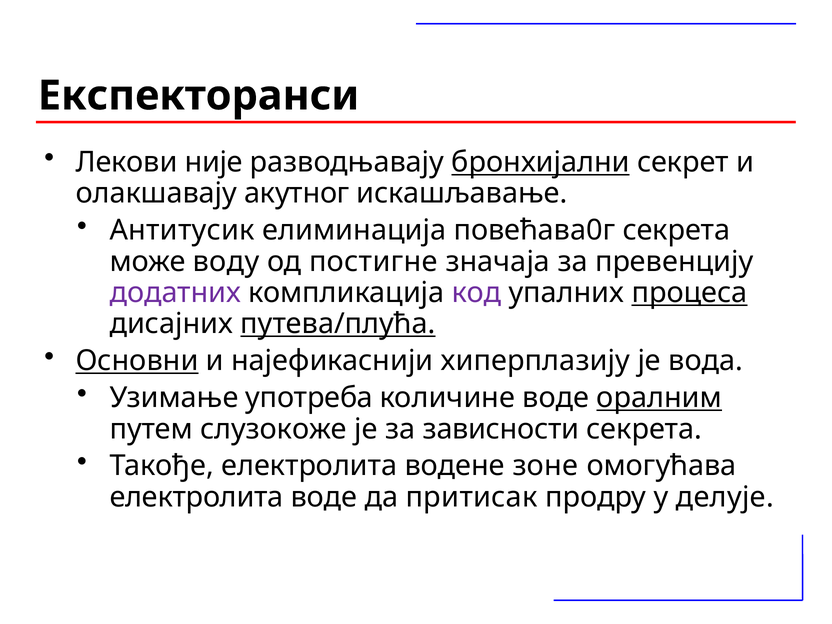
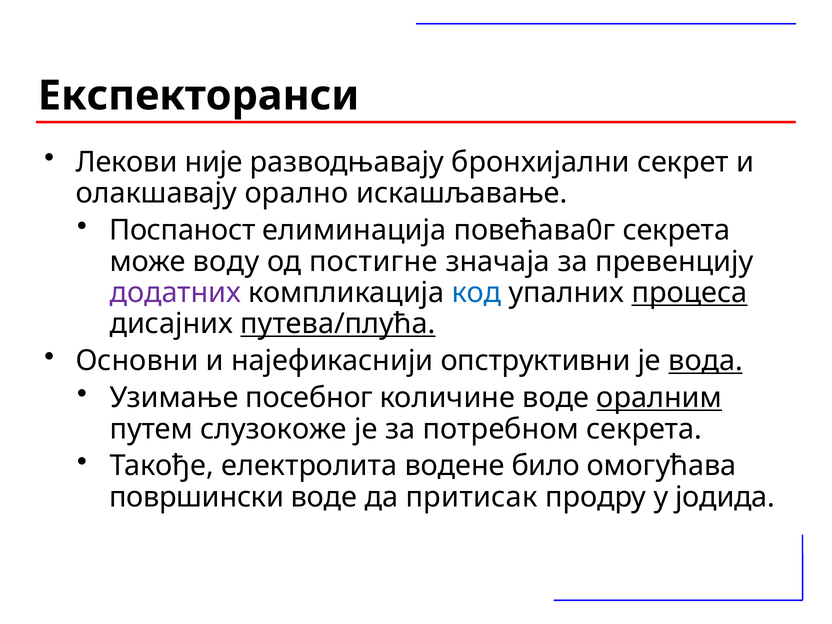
бронхијални underline: present -> none (541, 162)
акутног: акутног -> орално (297, 193)
Антитусик: Антитусик -> Поспаност (182, 230)
код colour: purple -> blue (477, 293)
Основни underline: present -> none (137, 361)
хиперплазију: хиперплазију -> опструктивни (536, 361)
вода underline: none -> present (706, 361)
употреба: употреба -> посебног (309, 398)
зависности: зависности -> потребном (501, 429)
зоне: зоне -> било (546, 466)
електролита: електролита -> површински (197, 497)
делује: делује -> јодида (725, 497)
